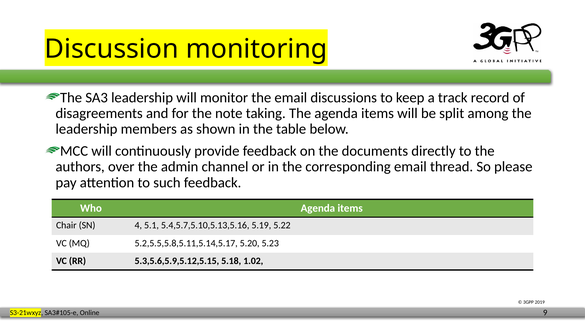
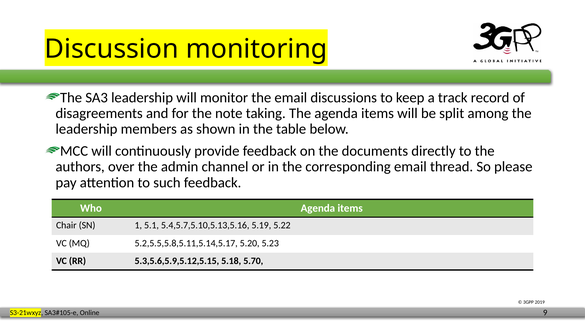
4: 4 -> 1 (138, 225)
1.02: 1.02 -> 5.70 (253, 261)
